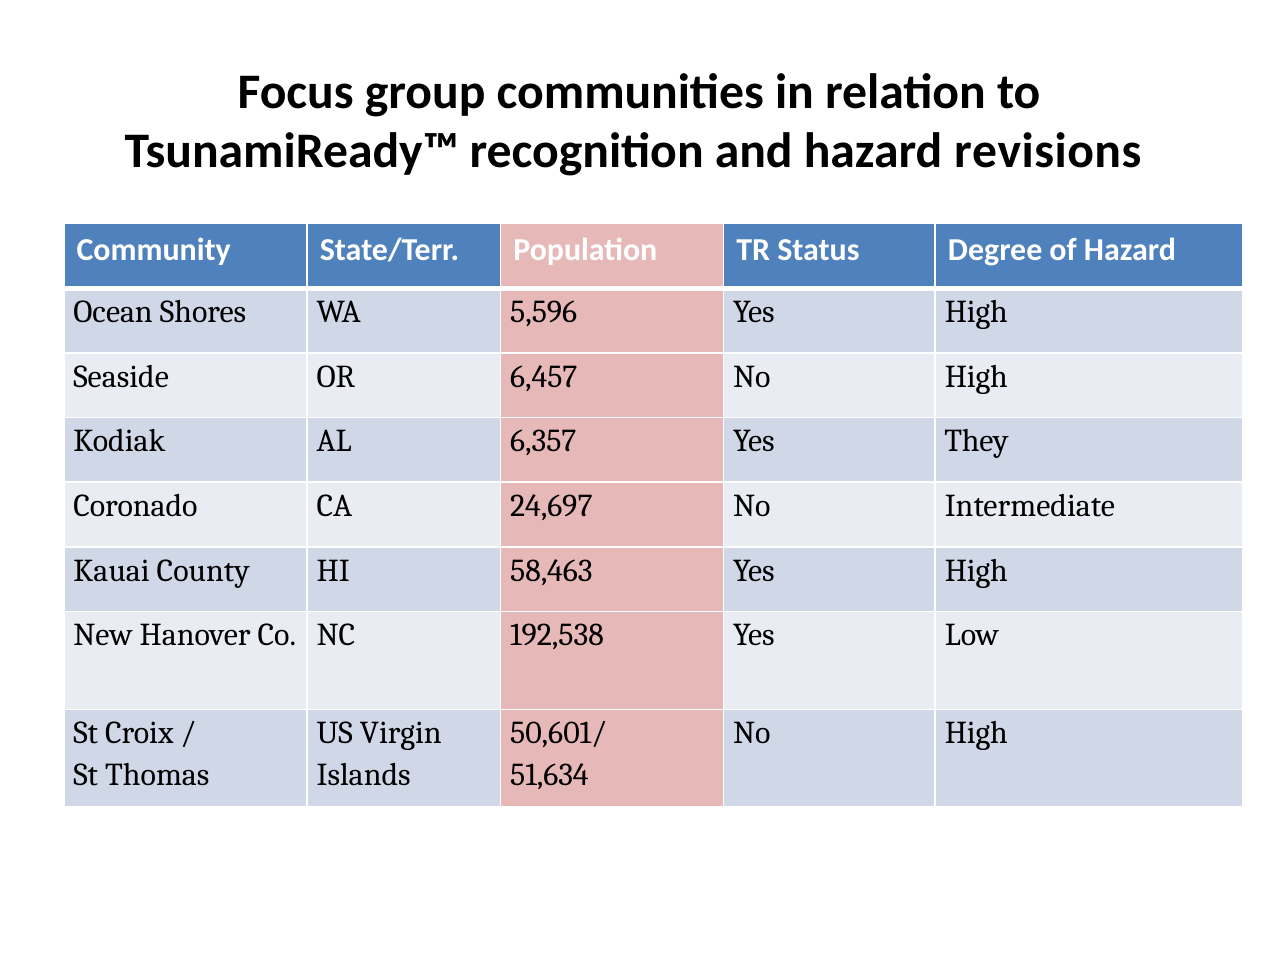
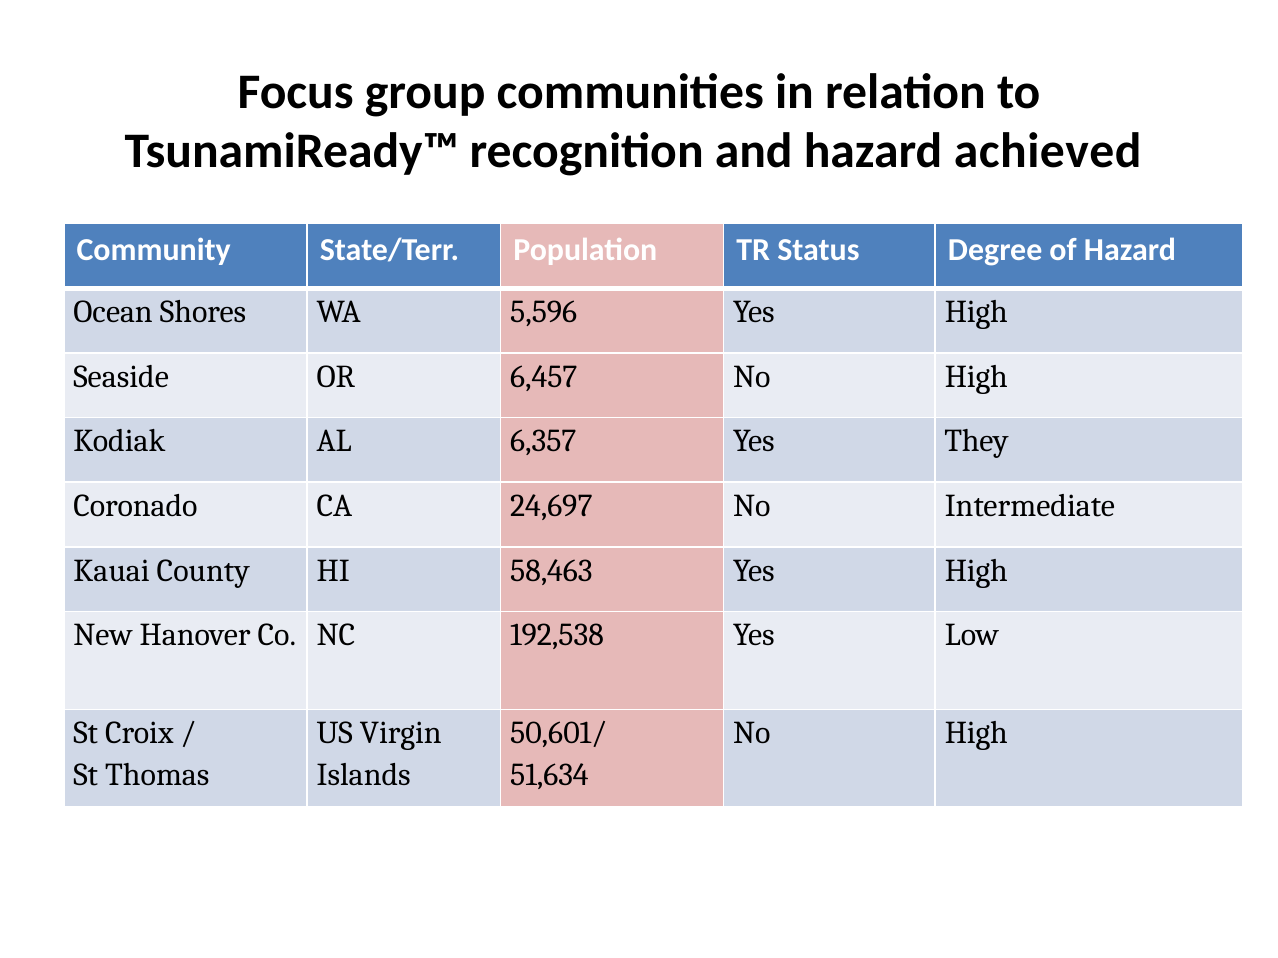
revisions: revisions -> achieved (1048, 151)
